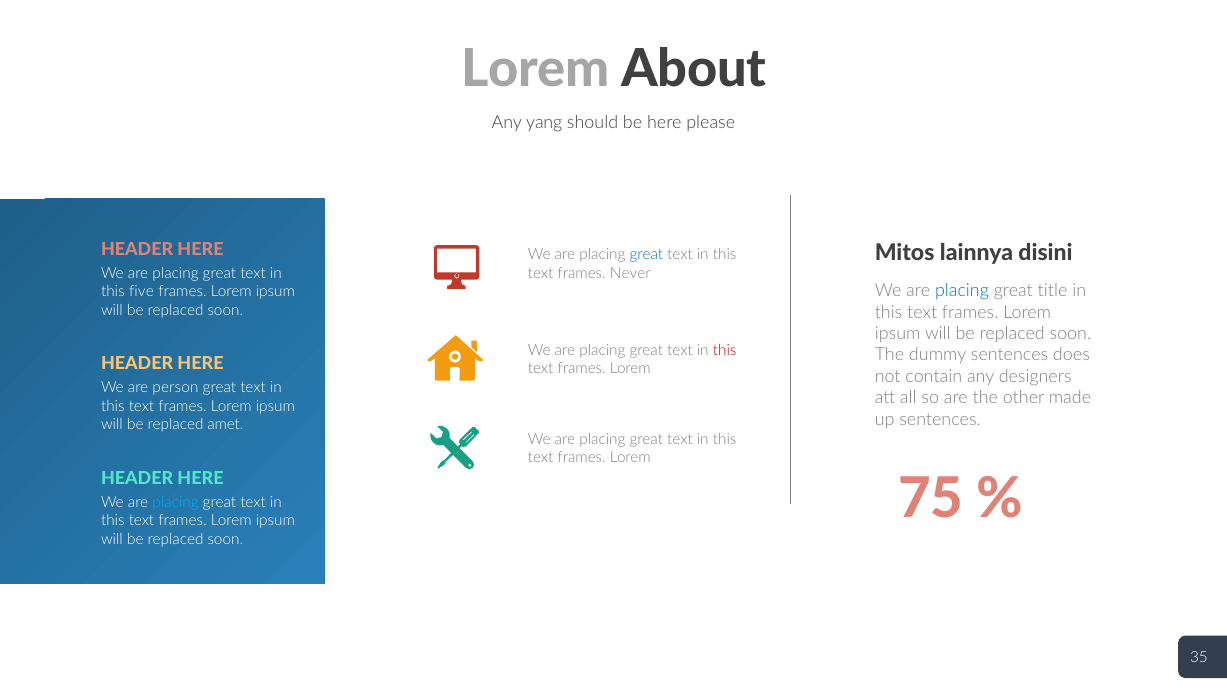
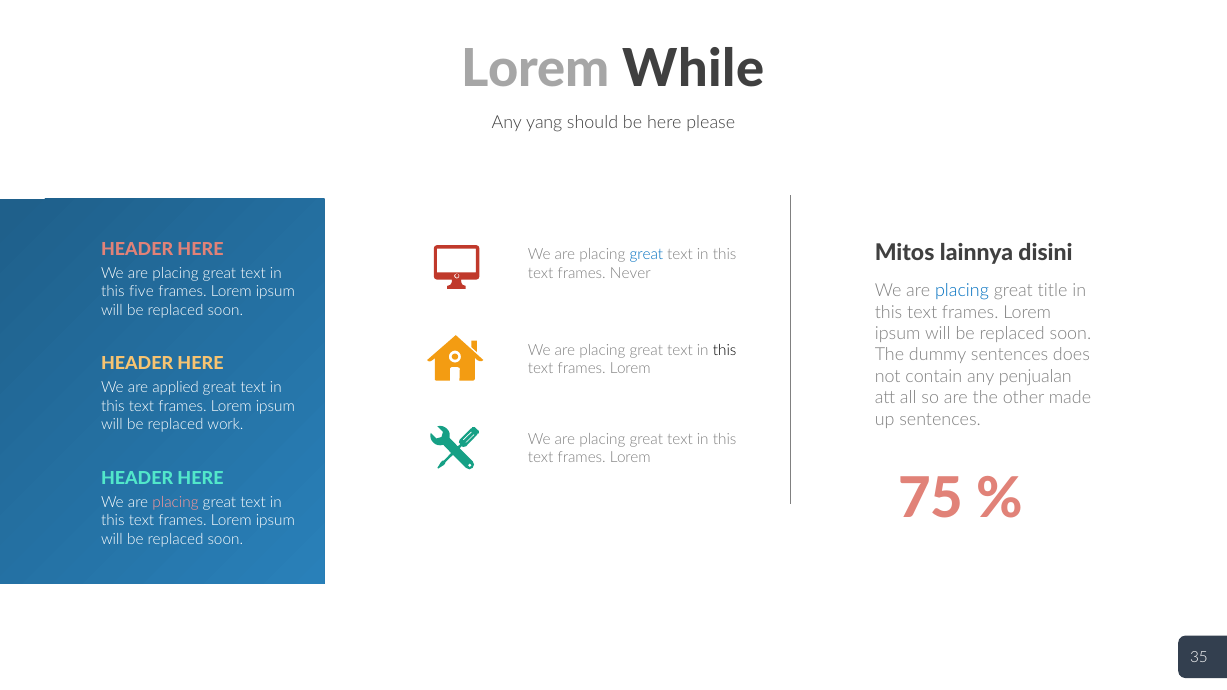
About: About -> While (693, 69)
this colour: red -> black (725, 350)
designers: designers -> penjualan (1035, 377)
person: person -> applied (176, 388)
amet: amet -> work (225, 425)
placing colour: light blue -> pink (176, 502)
